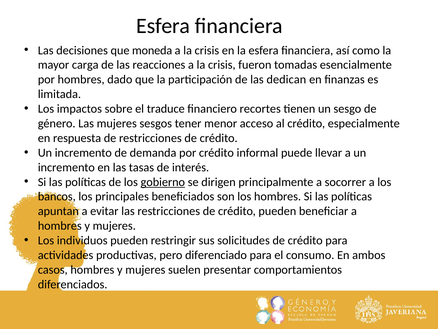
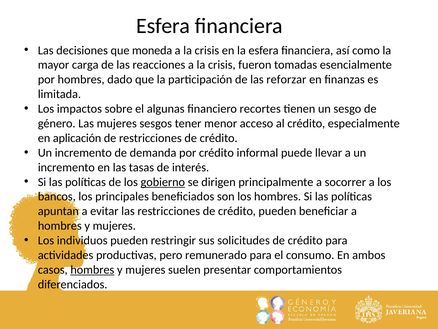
dedican: dedican -> reforzar (286, 79)
traduce: traduce -> algunas (166, 109)
respuesta: respuesta -> aplicación (77, 138)
diferenciado: diferenciado -> remunerado (216, 255)
hombres underline: none -> present (92, 269)
